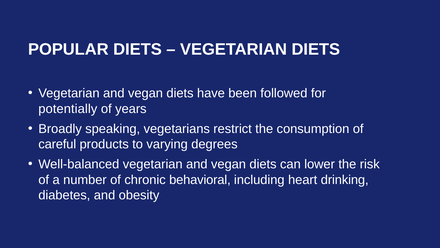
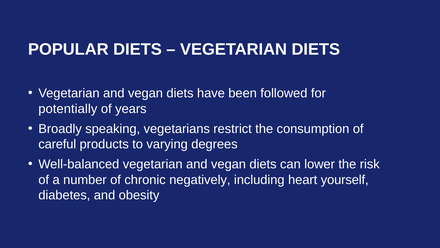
behavioral: behavioral -> negatively (200, 179)
drinking: drinking -> yourself (345, 179)
